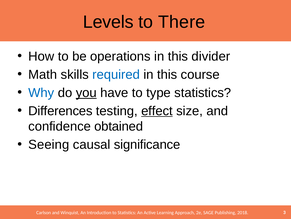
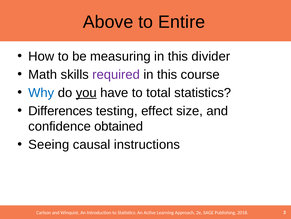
Levels: Levels -> Above (108, 22)
There: There -> Entire (182, 22)
operations: operations -> measuring (120, 56)
required colour: blue -> purple (116, 74)
type: type -> total (159, 92)
effect underline: present -> none (157, 111)
significance: significance -> instructions (147, 144)
